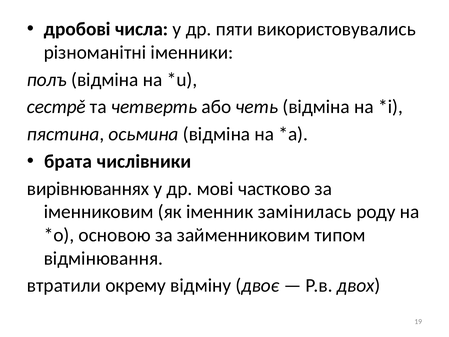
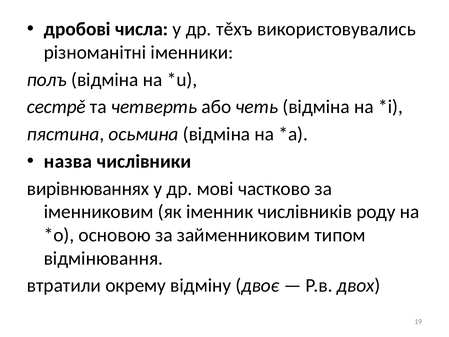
пяти: пяти -> тěхъ (234, 29)
брата: брата -> назва (68, 161)
замінилась: замінилась -> числівників (305, 212)
